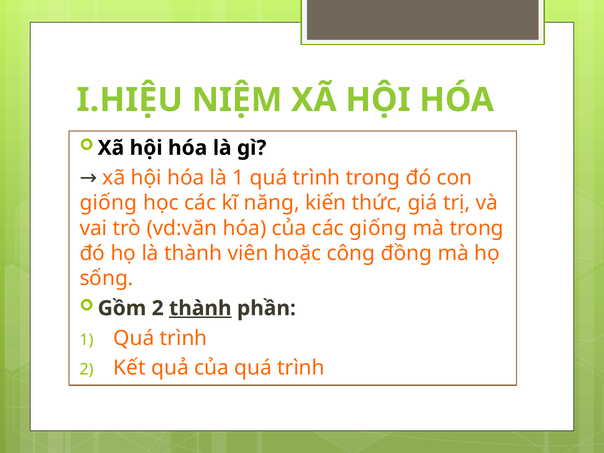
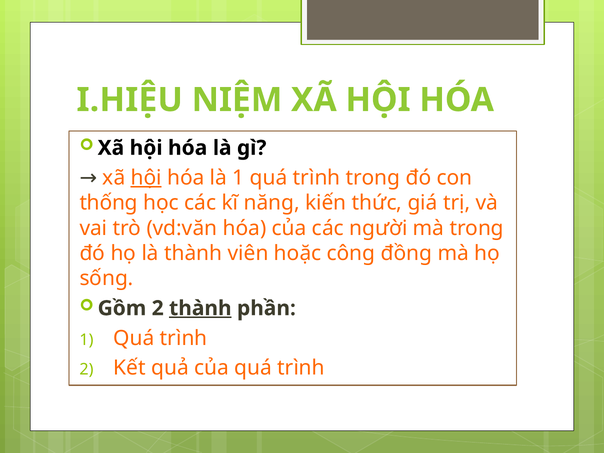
hội underline: none -> present (146, 178)
giống: giống -> thống (109, 203)
các giống: giống -> người (378, 228)
